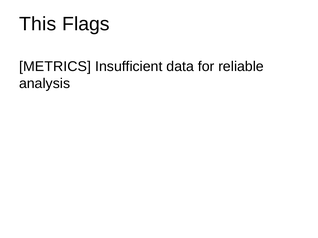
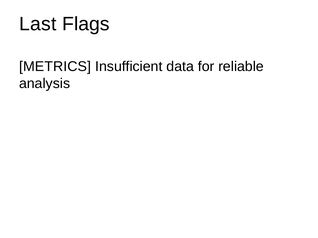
This: This -> Last (38, 24)
